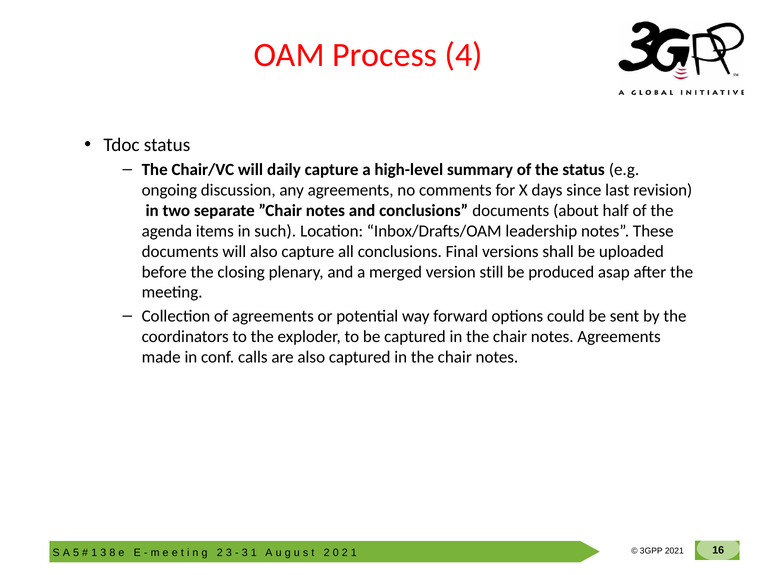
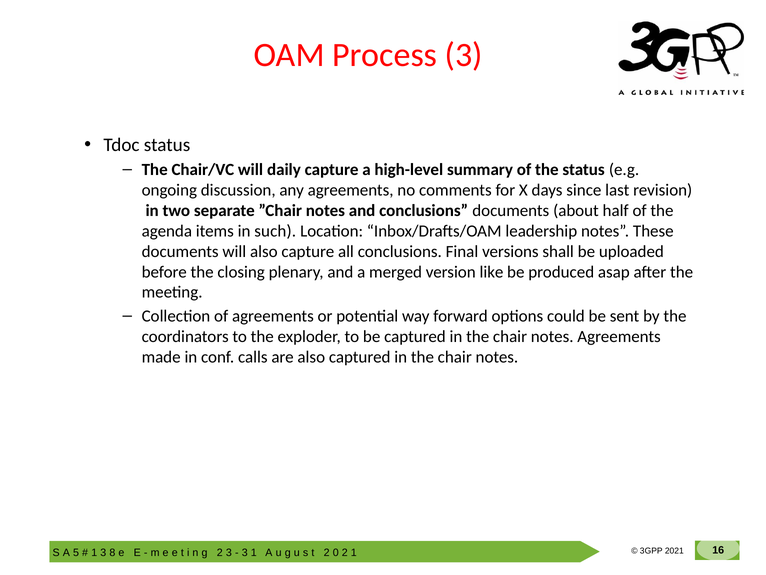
Process 4: 4 -> 3 (464, 55)
still: still -> like (492, 272)
